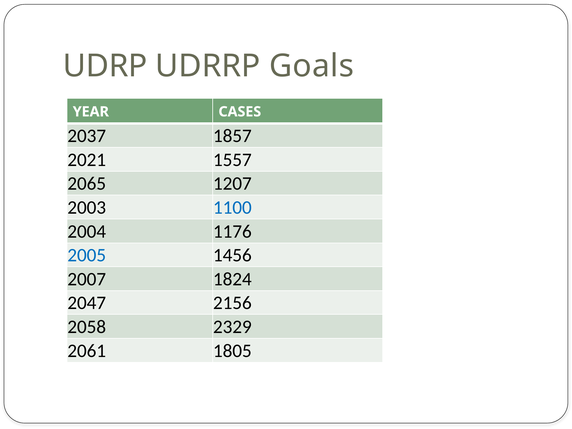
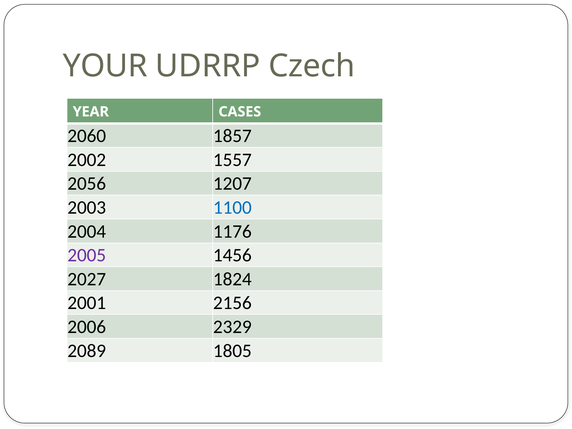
UDRP: UDRP -> YOUR (105, 66)
Goals: Goals -> Czech (312, 66)
2037: 2037 -> 2060 (87, 136)
2021: 2021 -> 2002 (87, 160)
2065: 2065 -> 2056 (87, 184)
2005 colour: blue -> purple (87, 255)
2007: 2007 -> 2027 (87, 279)
2047: 2047 -> 2001 (87, 303)
2058: 2058 -> 2006 (87, 327)
2061: 2061 -> 2089 (87, 351)
